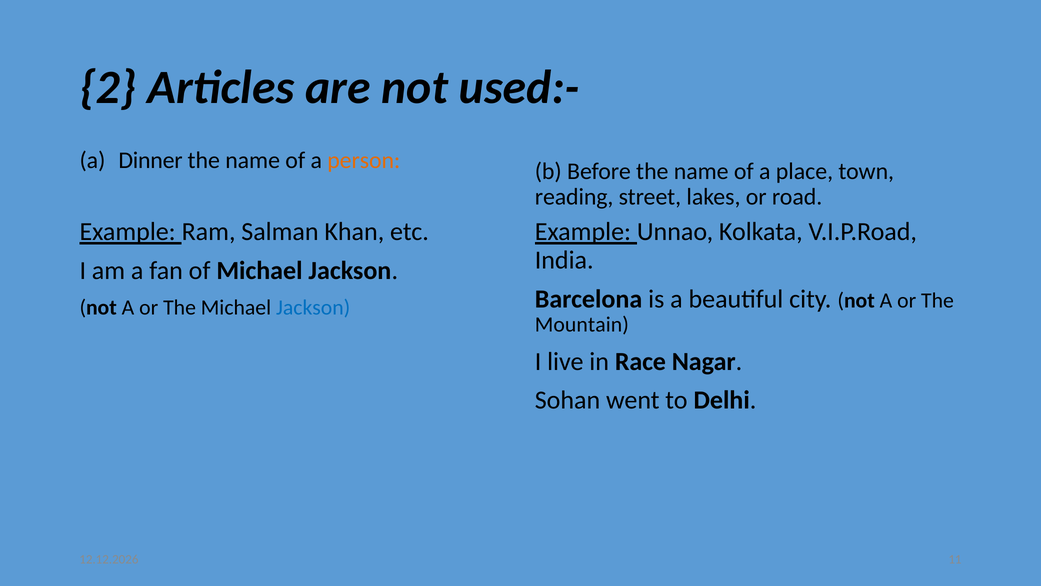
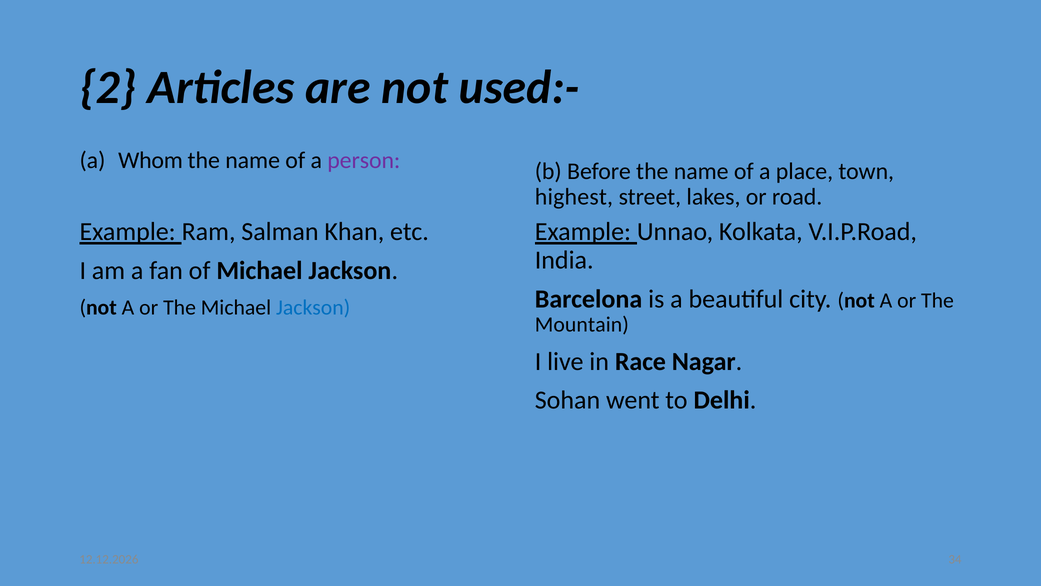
Dinner: Dinner -> Whom (150, 160)
person colour: orange -> purple (364, 160)
reading: reading -> highest (574, 197)
11: 11 -> 34 (955, 559)
